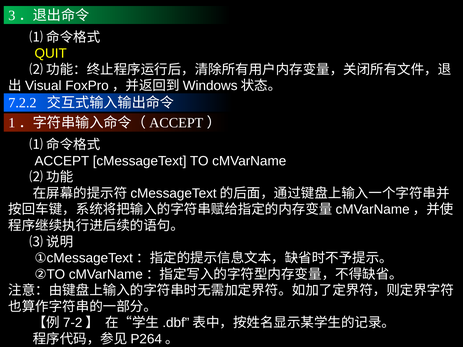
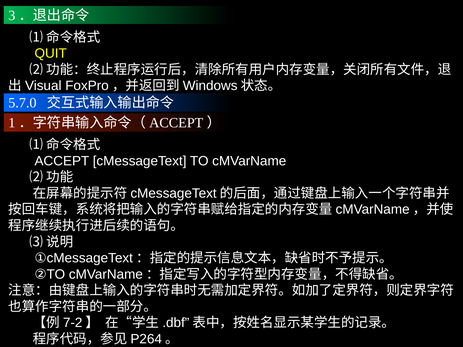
7.2.2: 7.2.2 -> 5.7.0 (22, 103)
